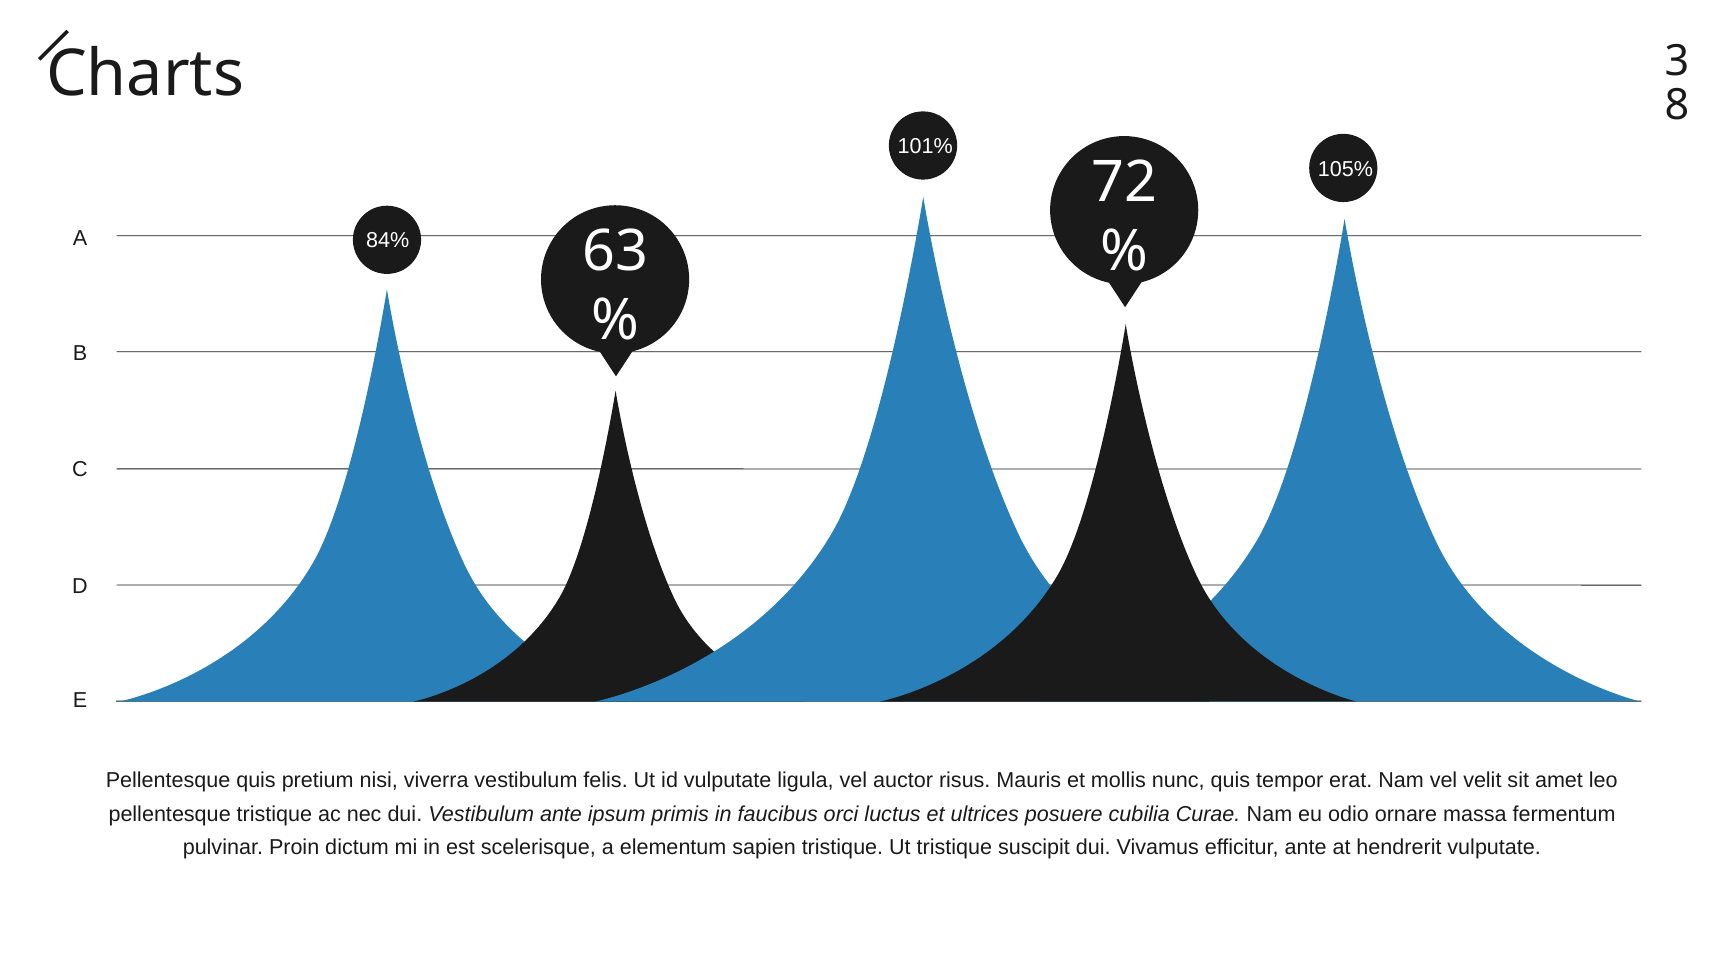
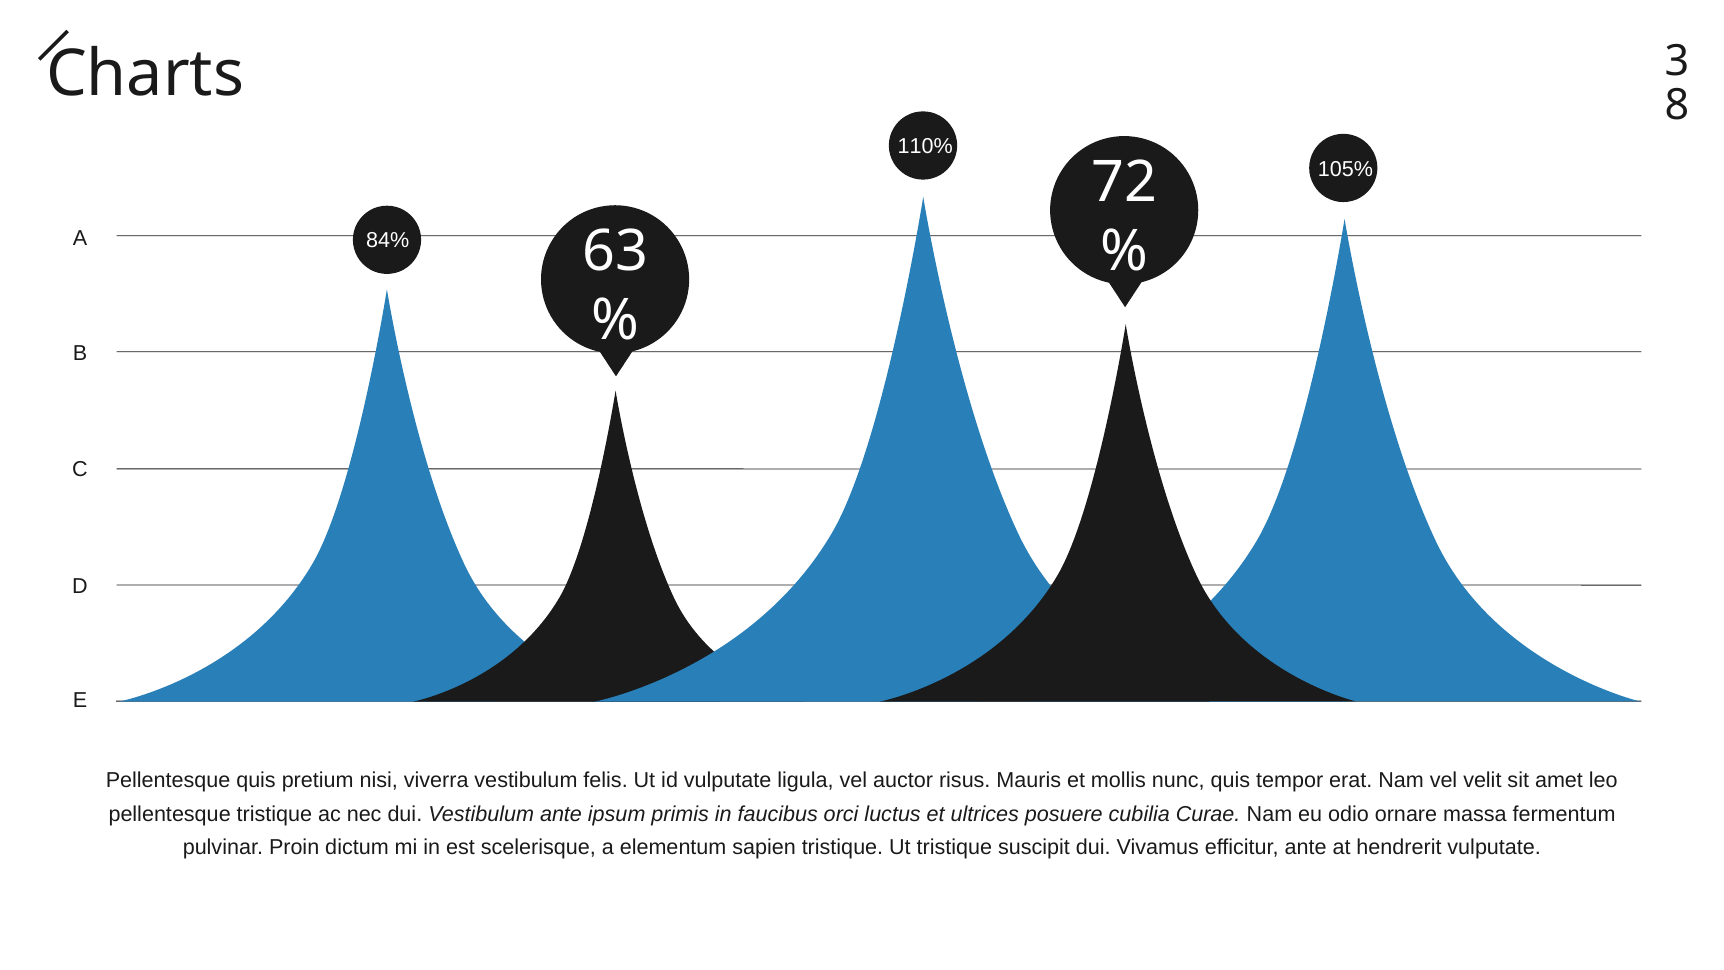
101%: 101% -> 110% (925, 146)
